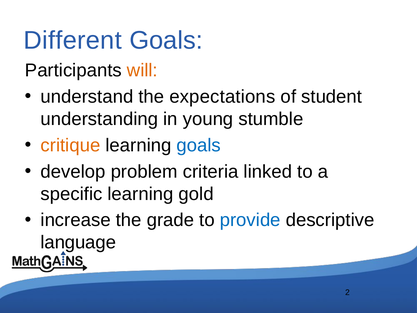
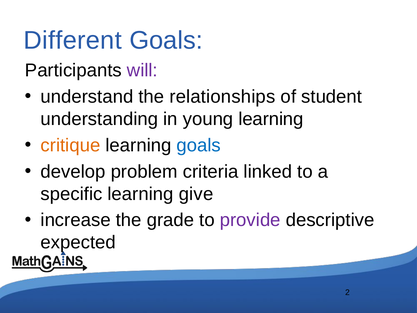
will colour: orange -> purple (142, 70)
expectations: expectations -> relationships (222, 97)
young stumble: stumble -> learning (271, 119)
gold: gold -> give (196, 194)
provide colour: blue -> purple (250, 220)
language: language -> expected (78, 242)
